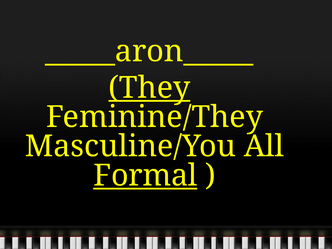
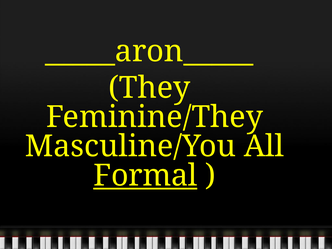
They underline: present -> none (149, 88)
